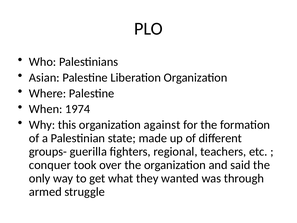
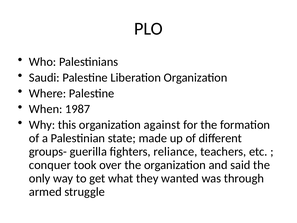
Asian: Asian -> Saudi (44, 77)
1974: 1974 -> 1987 (78, 109)
regional: regional -> reliance (175, 151)
